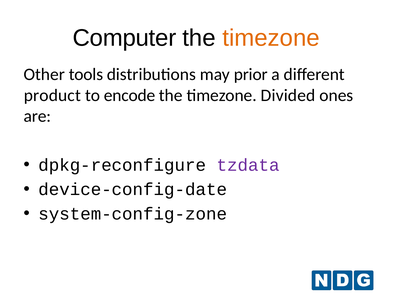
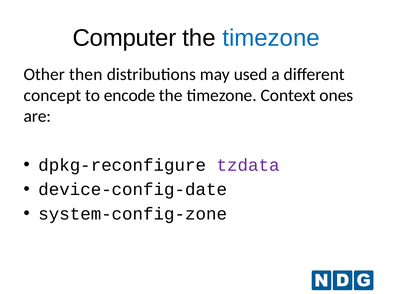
timezone colour: orange -> blue (271, 38)
tools: tools -> then (86, 75)
prior: prior -> used (251, 75)
product: product -> concept (52, 96)
Divided: Divided -> Context (288, 96)
